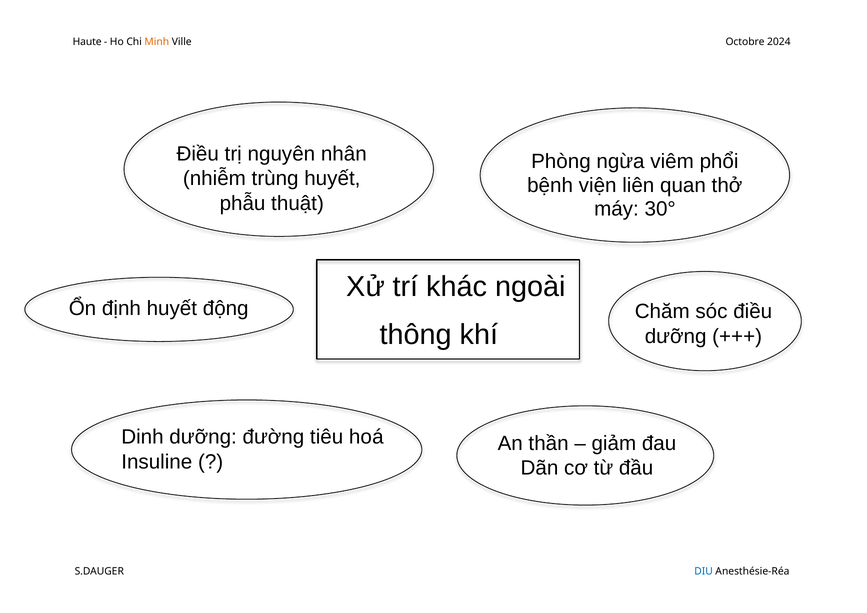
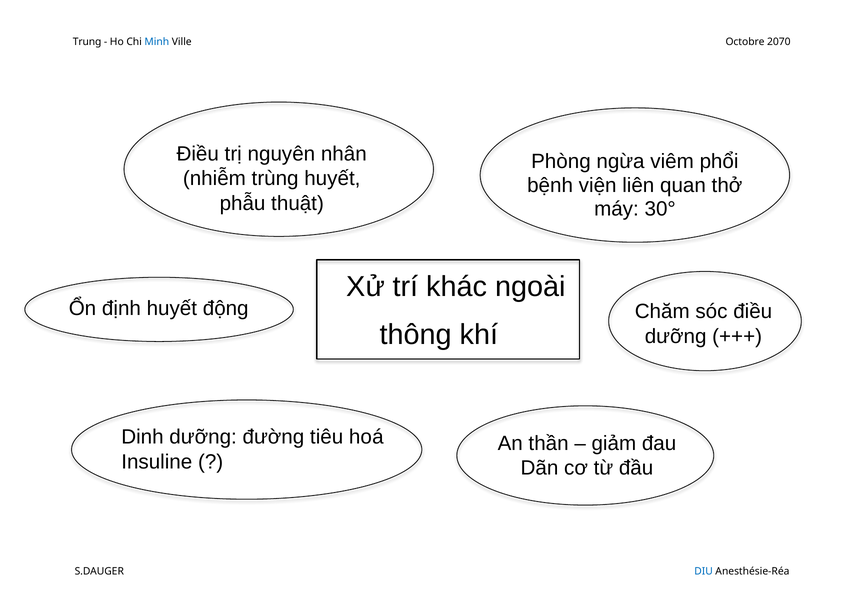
Haute: Haute -> Trung (87, 42)
Minh colour: orange -> blue (157, 42)
2024: 2024 -> 2070 (779, 42)
